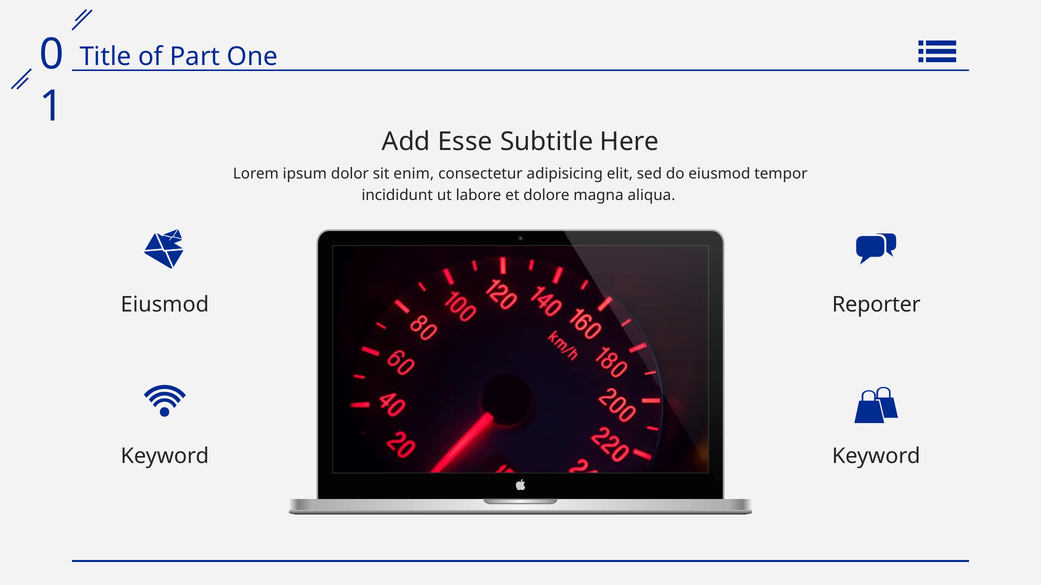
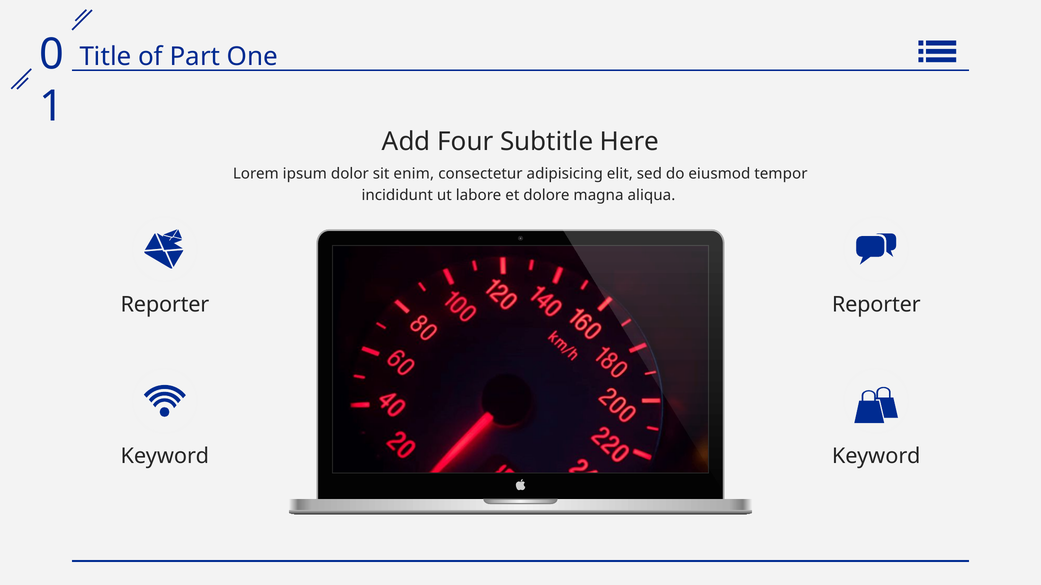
Esse: Esse -> Four (465, 142)
Eiusmod: Eiusmod -> Reporter (165, 305)
